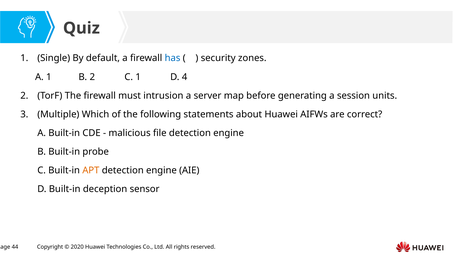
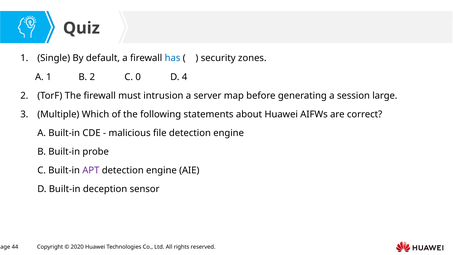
C 1: 1 -> 0 (138, 77)
units: units -> large (385, 96)
APT colour: orange -> purple (91, 170)
